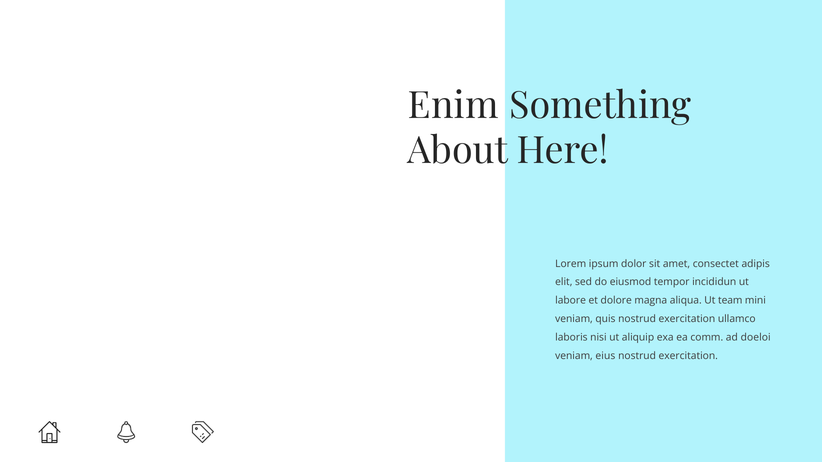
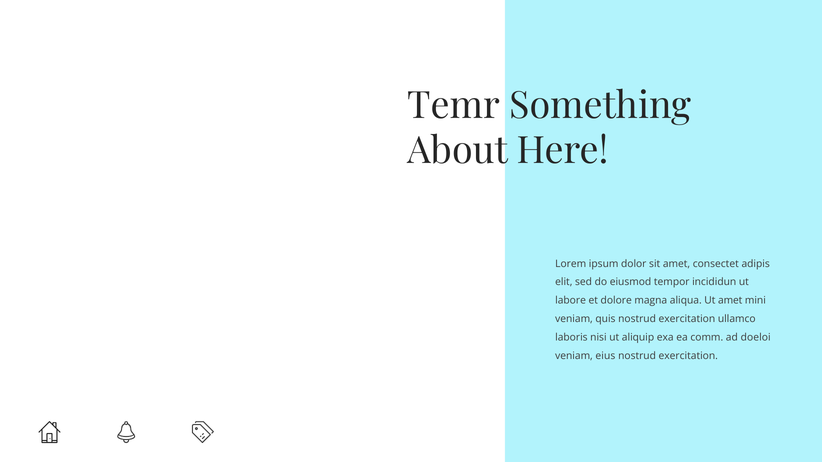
Enim: Enim -> Temr (454, 106)
Ut team: team -> amet (730, 301)
